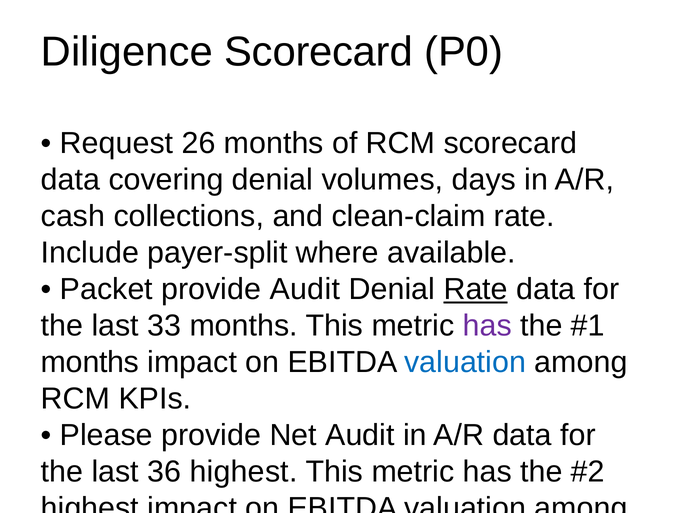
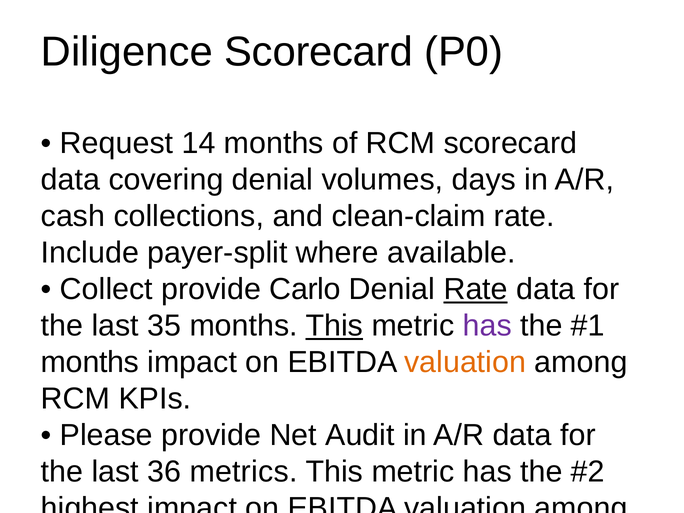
26: 26 -> 14 (199, 143)
Packet: Packet -> Collect (106, 289)
provide Audit: Audit -> Carlo (305, 289)
33: 33 -> 35 (164, 326)
This underline: none -> present (334, 326)
valuation colour: blue -> orange (465, 362)
36 highest: highest -> metrics (244, 472)
